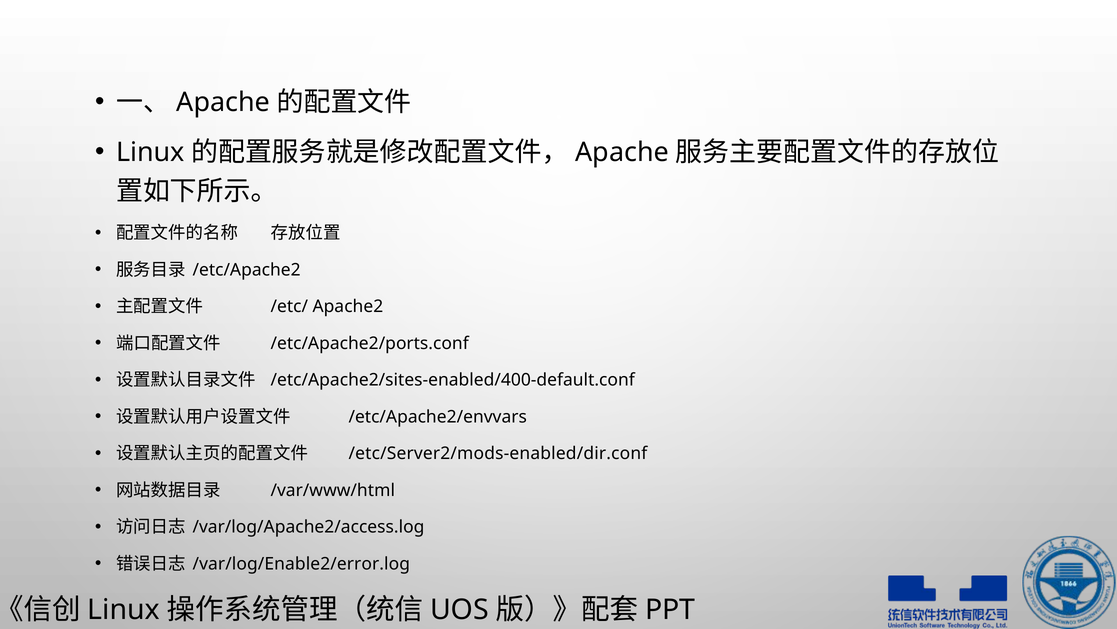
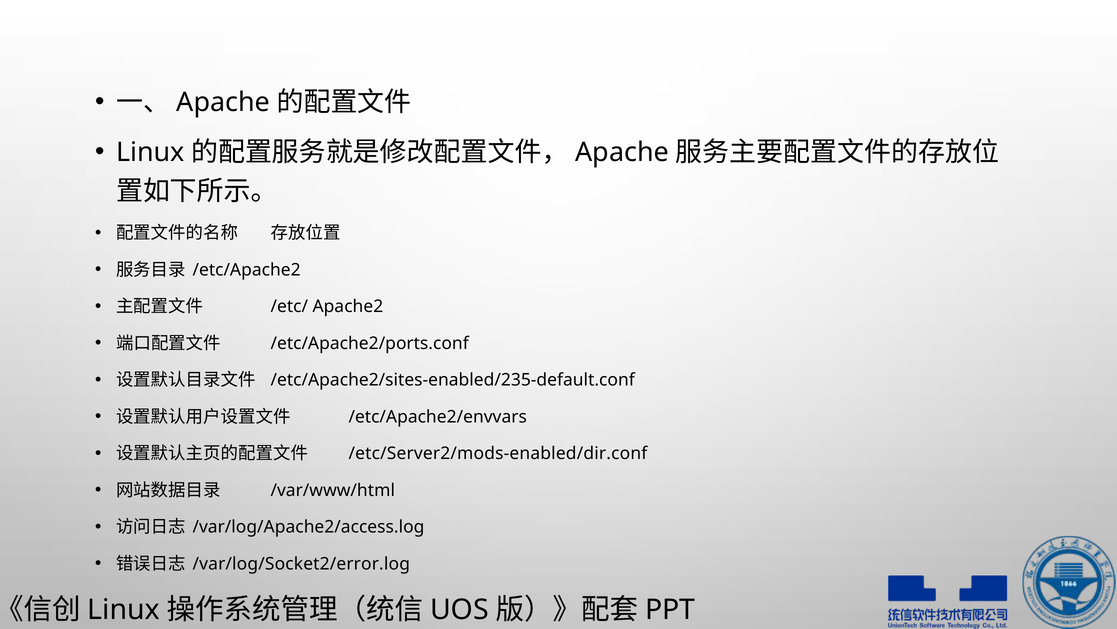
/etc/Apache2/sites-enabled/400-default.conf: /etc/Apache2/sites-enabled/400-default.conf -> /etc/Apache2/sites-enabled/235-default.conf (453, 380)
/var/log/Enable2/error.log: /var/log/Enable2/error.log -> /var/log/Socket2/error.log (301, 563)
